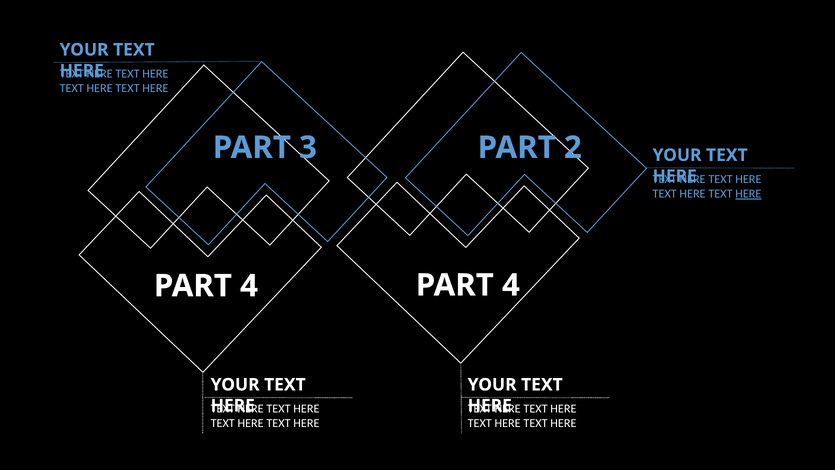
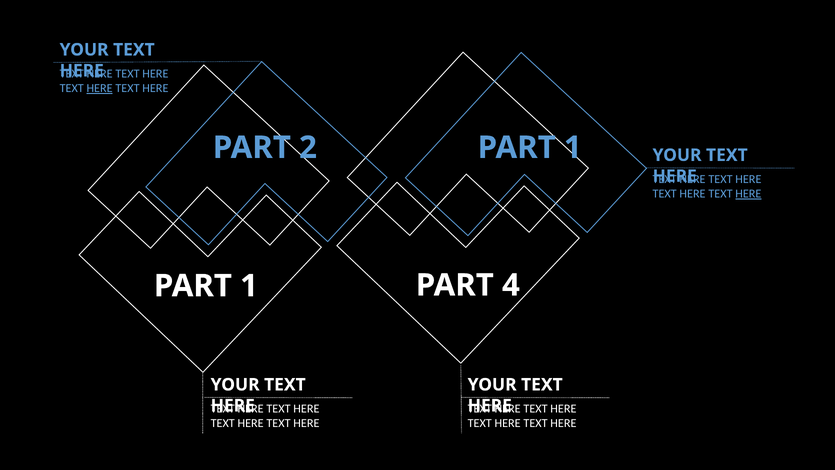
HERE underline: none -> present (100, 88)
3: 3 -> 2 (308, 148)
2: 2 -> 1 (573, 148)
4: 4 -> 1 (249, 286)
